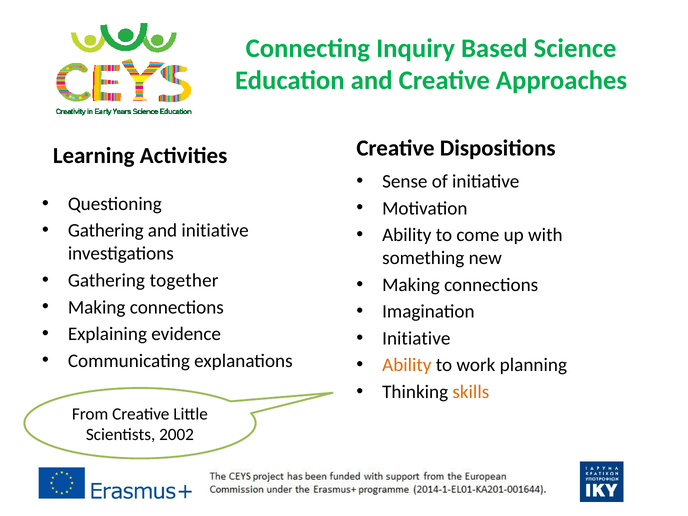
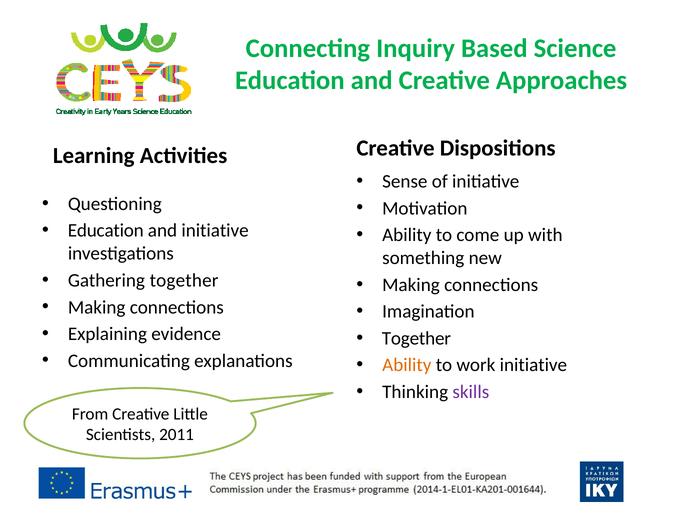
Gathering: Gathering -> Education (106, 231)
Initiative: Initiative -> Together (416, 338)
work planning: planning -> initiative (533, 365)
skills colour: orange -> purple (471, 392)
2002: 2002 -> 2011 (177, 435)
